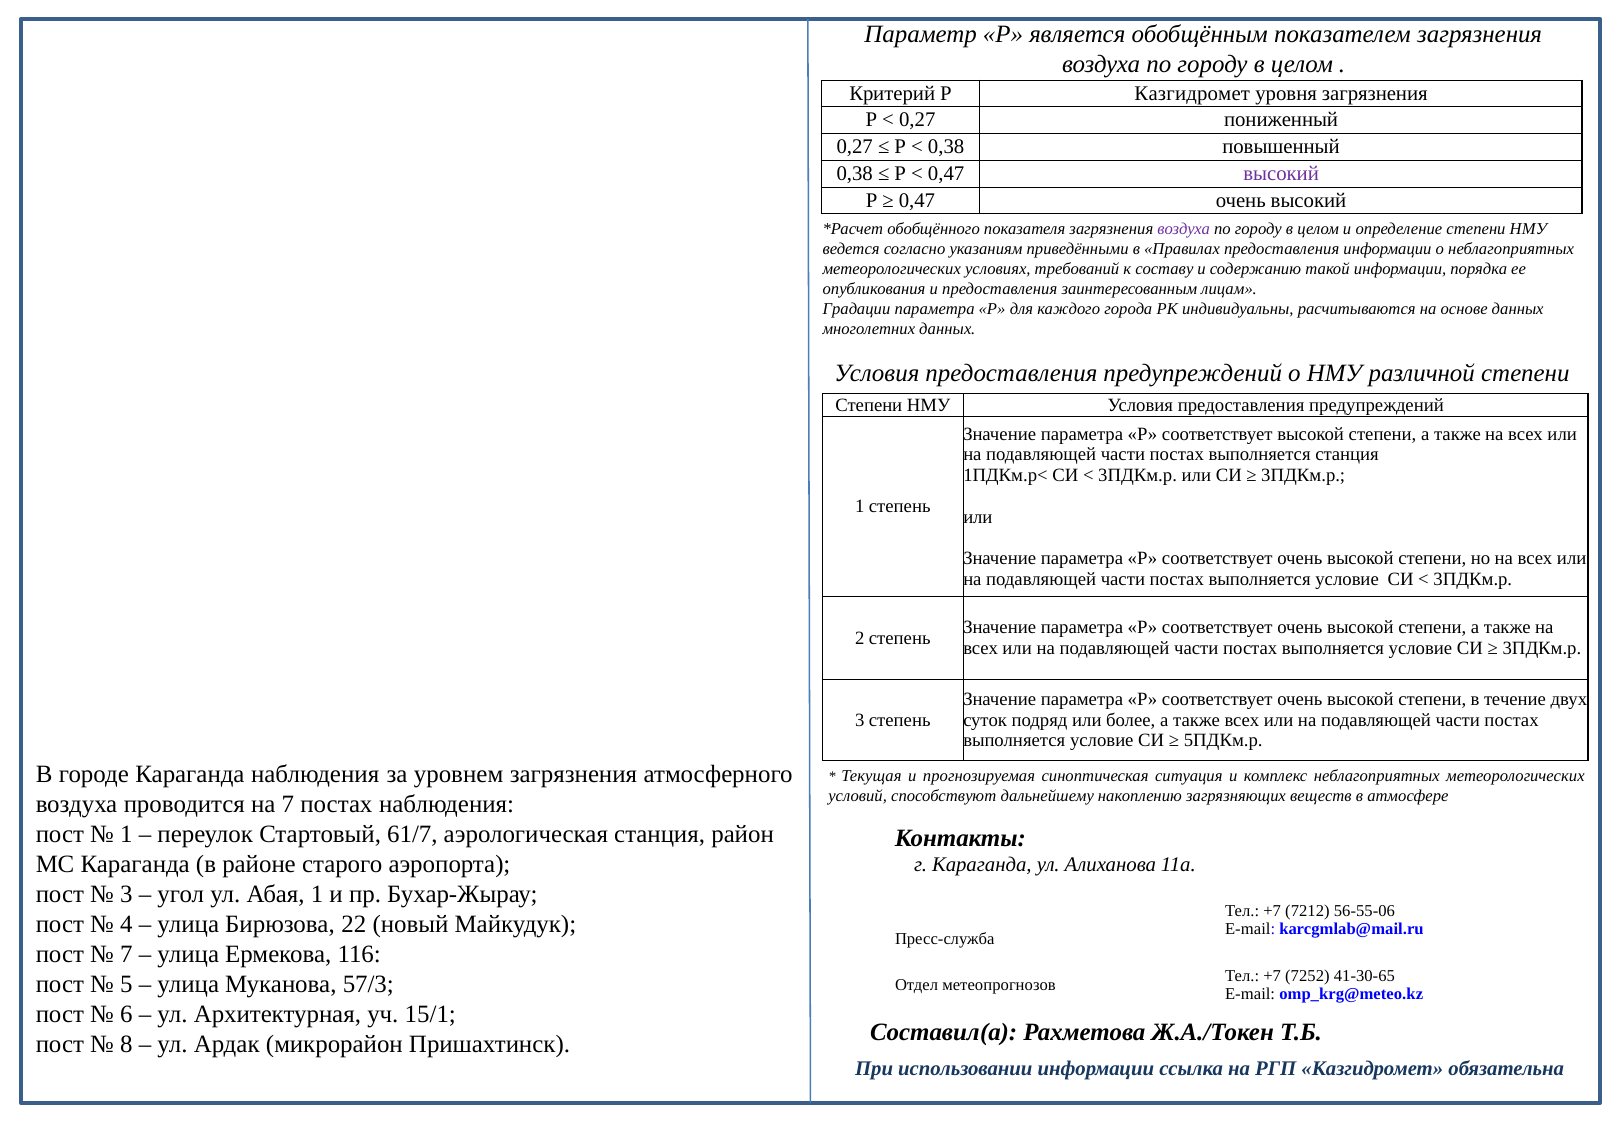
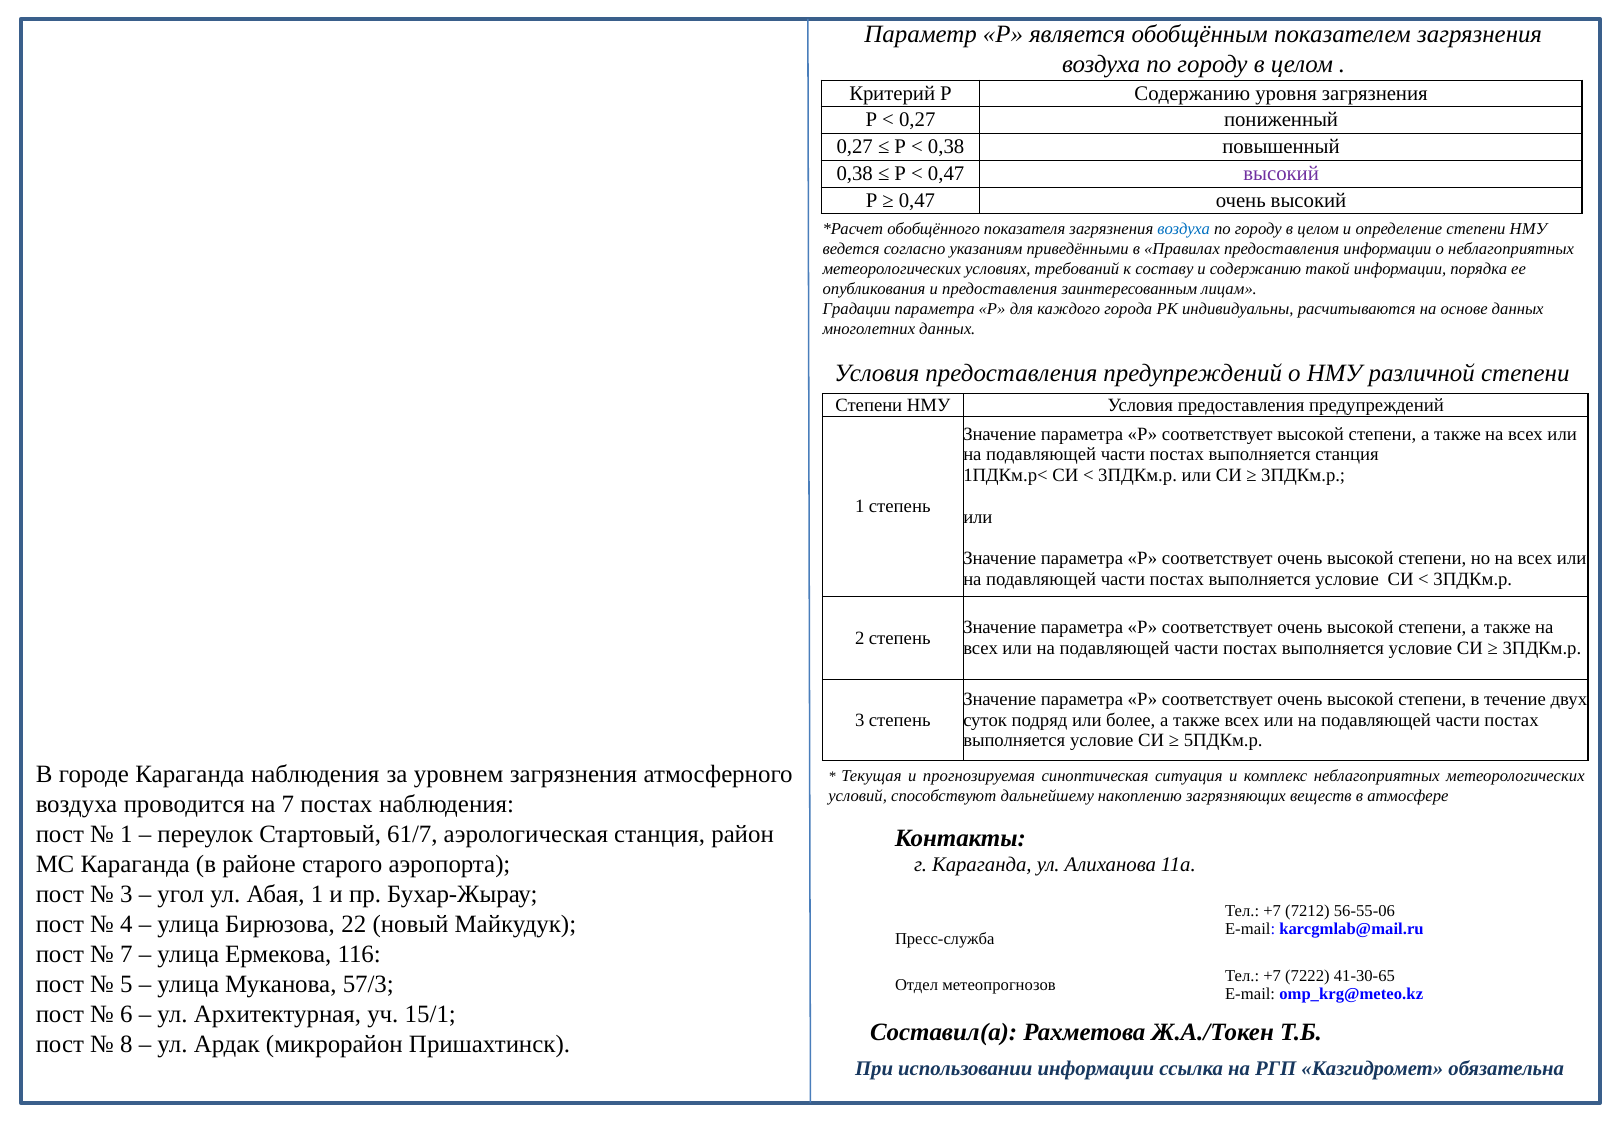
Р Казгидромет: Казгидромет -> Содержанию (1192, 93)
воздуха colour: purple -> blue (1184, 229)
7252: 7252 -> 7222 (1307, 976)
